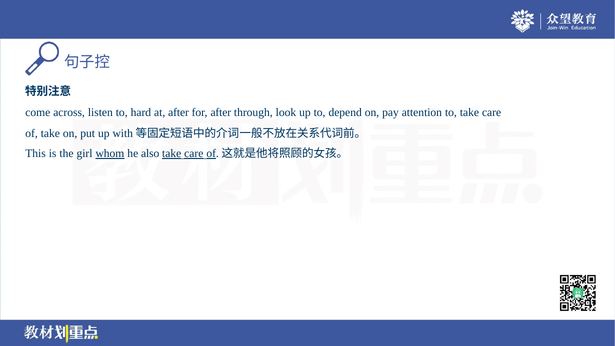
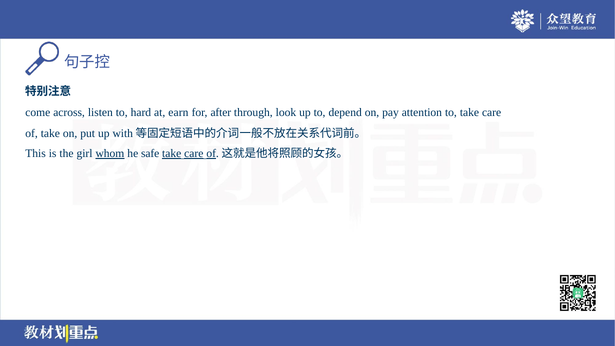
at after: after -> earn (178, 112)
also: also -> safe (150, 153)
